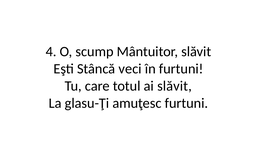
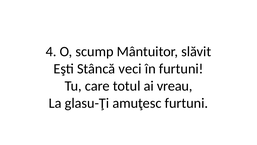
ai slăvit: slăvit -> vreau (175, 86)
